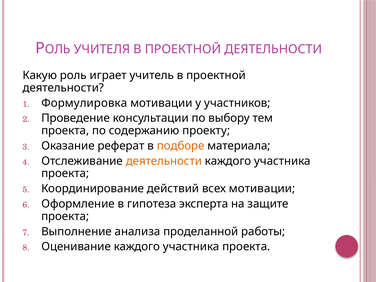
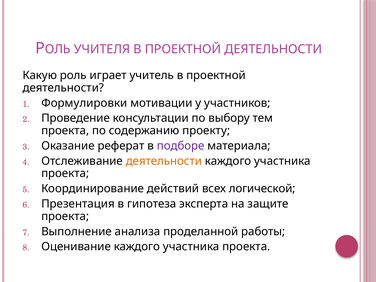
Формулировка: Формулировка -> Формулировки (84, 103)
подборе colour: orange -> purple (181, 146)
всех мотивации: мотивации -> логической (262, 189)
Оформление: Оформление -> Презентация (78, 204)
